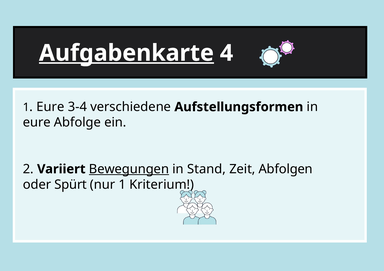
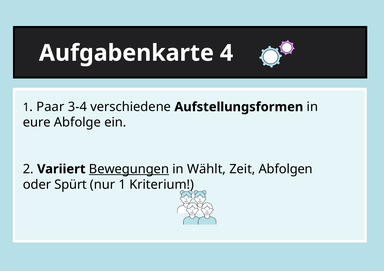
Aufgabenkarte underline: present -> none (126, 53)
1 Eure: Eure -> Paar (50, 107)
Stand: Stand -> Wählt (207, 169)
